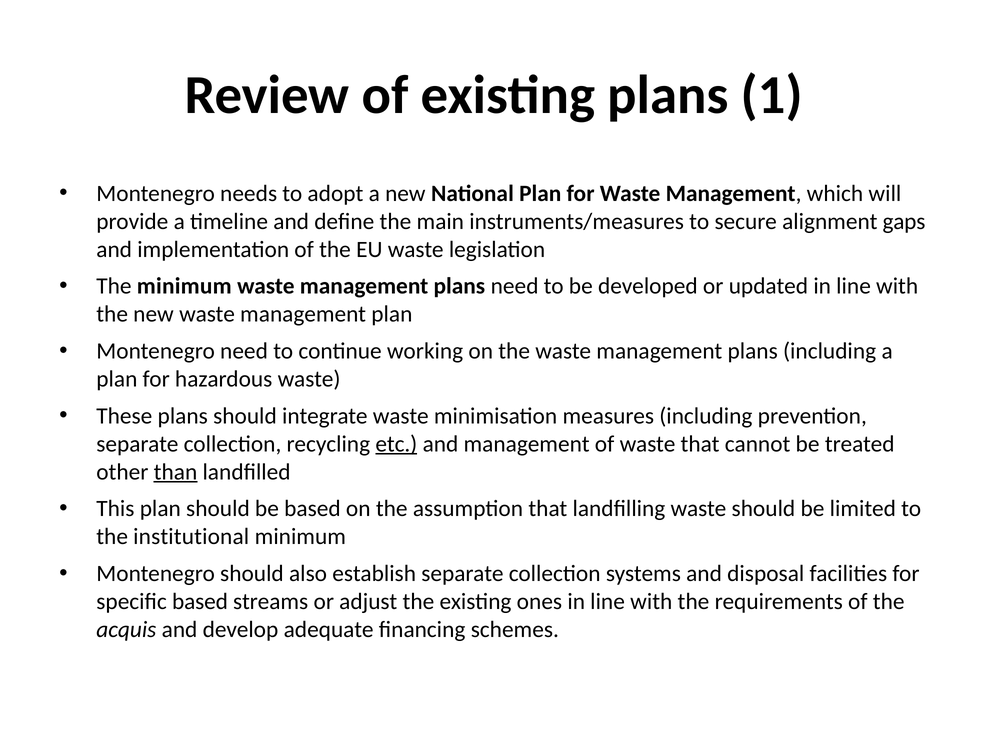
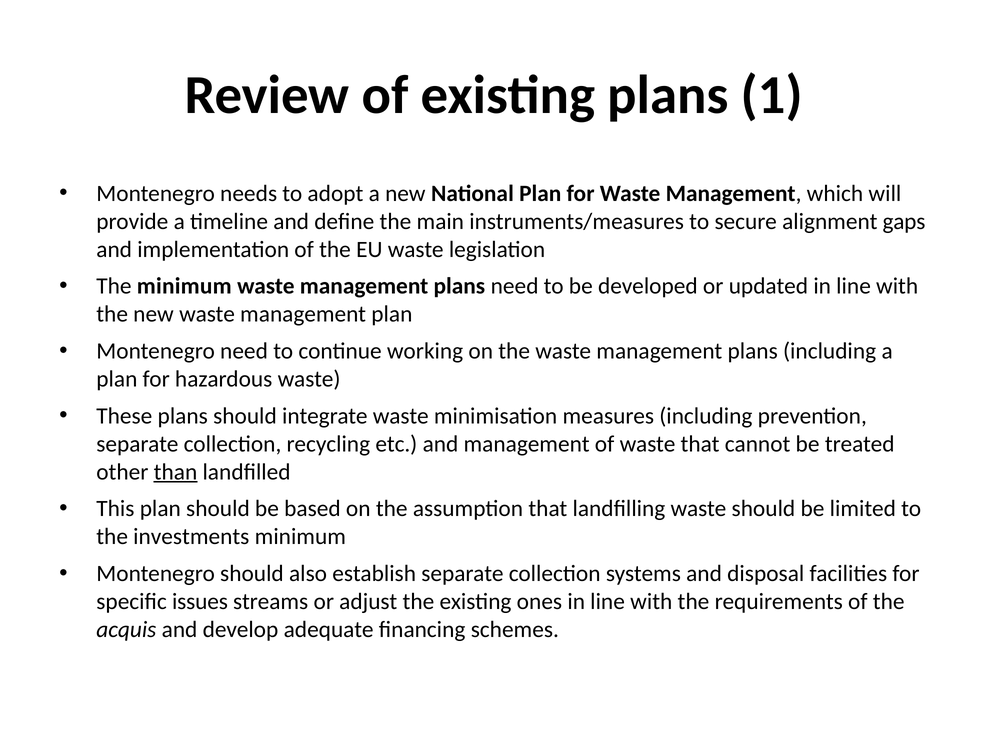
etc underline: present -> none (396, 444)
institutional: institutional -> investments (191, 537)
specific based: based -> issues (200, 602)
